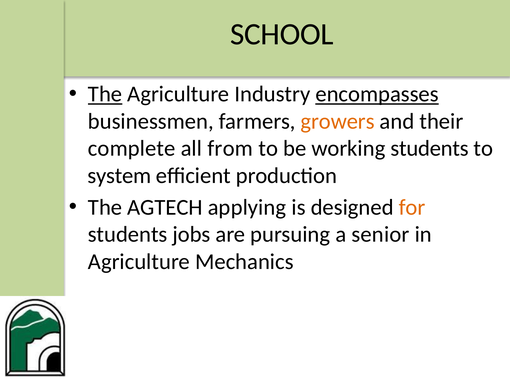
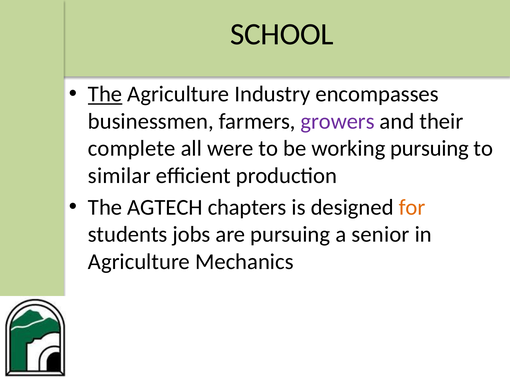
encompasses underline: present -> none (377, 94)
growers colour: orange -> purple (338, 121)
from: from -> were (230, 149)
working students: students -> pursuing (430, 149)
system: system -> similar (119, 176)
applying: applying -> chapters (247, 208)
